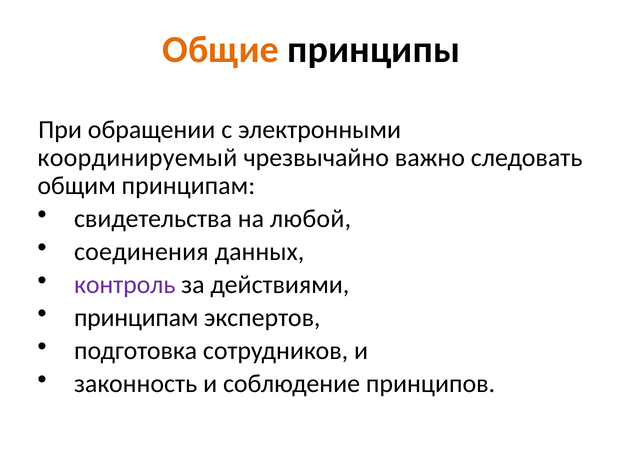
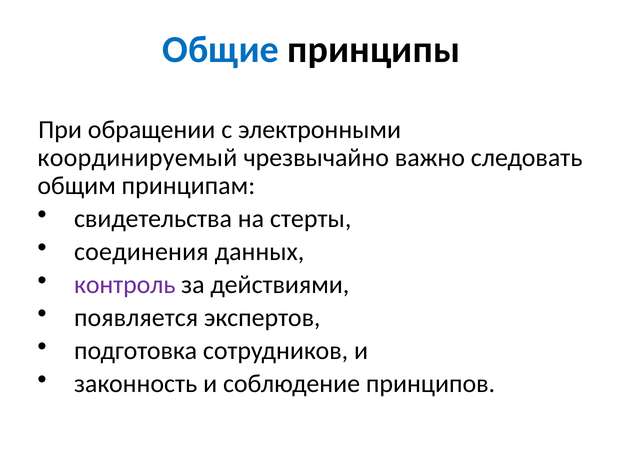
Общие colour: orange -> blue (221, 50)
любой: любой -> стерты (311, 219)
принципам: принципам -> появляется (136, 318)
